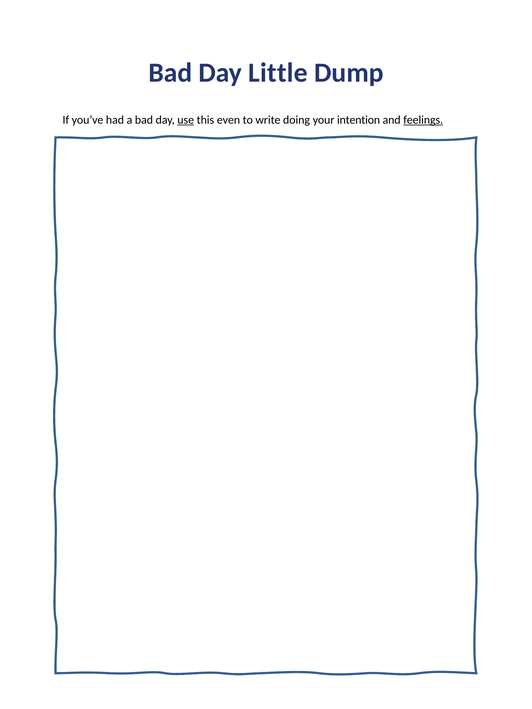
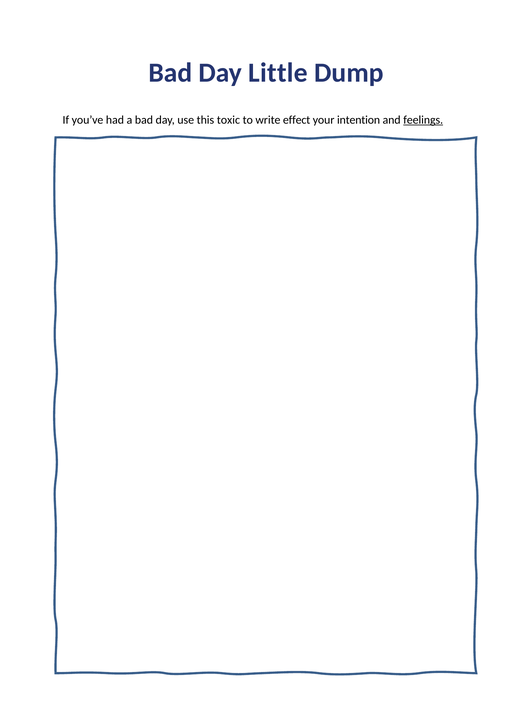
use underline: present -> none (186, 120)
even: even -> toxic (228, 120)
doing: doing -> effect (297, 120)
